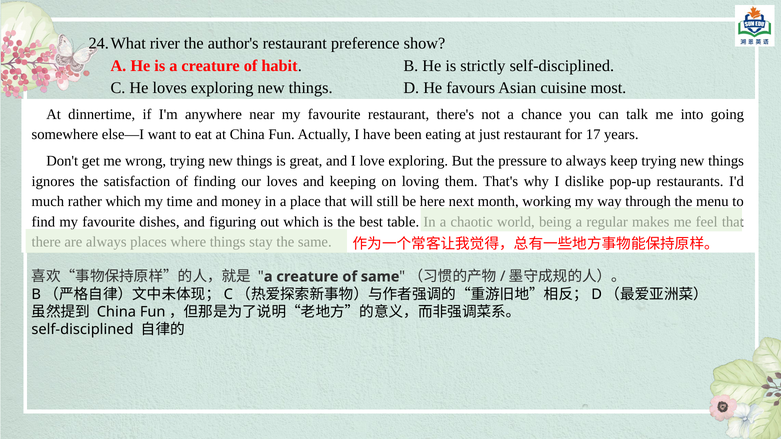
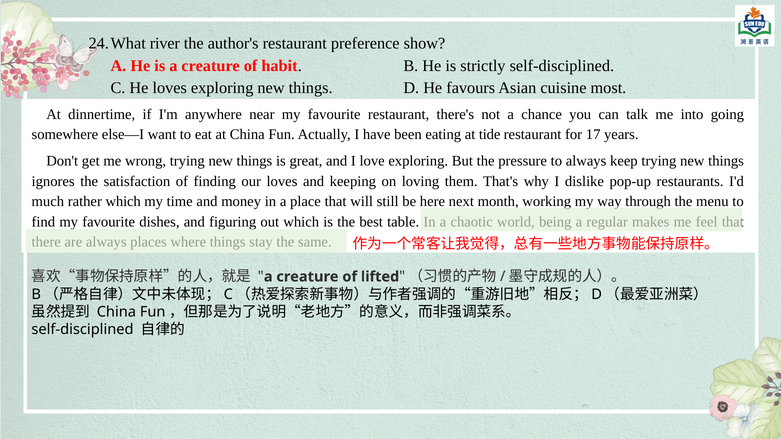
just: just -> tide (490, 135)
of same: same -> lifted (380, 277)
